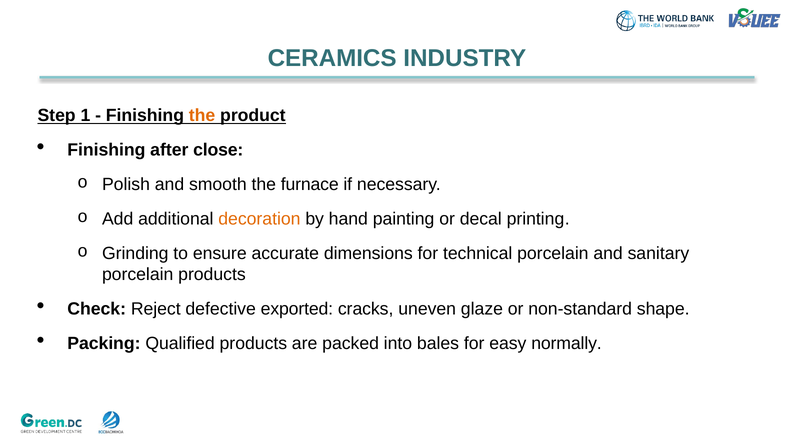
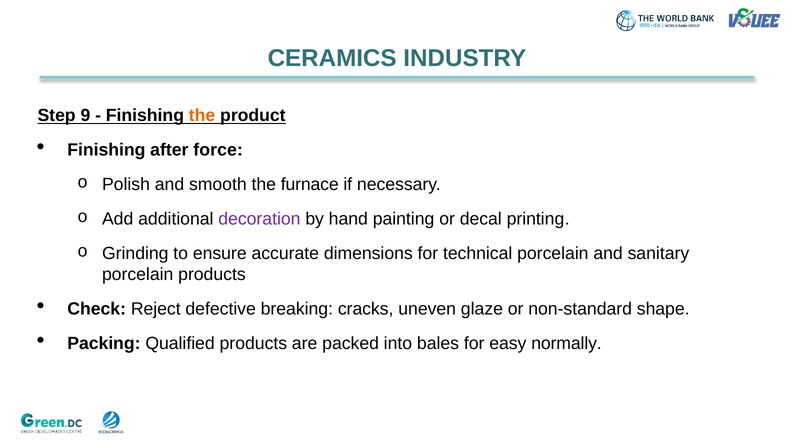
1: 1 -> 9 (85, 115)
close: close -> force (218, 150)
decoration colour: orange -> purple (259, 219)
exported: exported -> breaking (297, 309)
